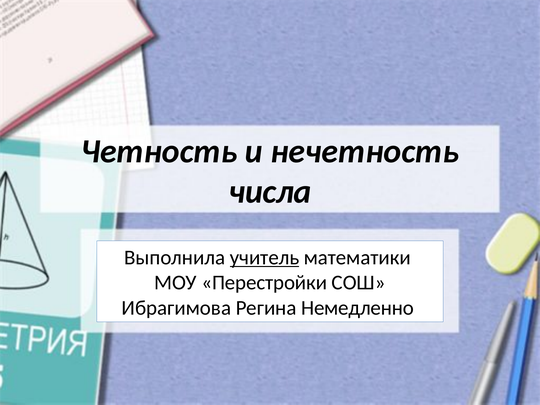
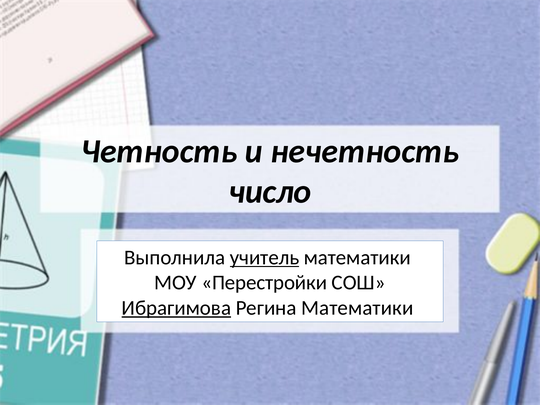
числа: числа -> число (270, 192)
Ибрагимова underline: none -> present (176, 308)
Регина Немедленно: Немедленно -> Математики (357, 308)
